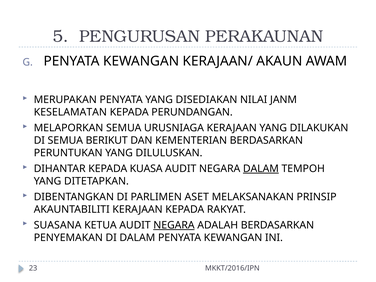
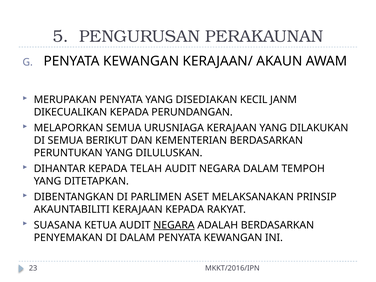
NILAI: NILAI -> KECIL (254, 100)
KESELAMATAN: KESELAMATAN -> DIKECUALIKAN (70, 112)
KUASA: KUASA -> TELAH (146, 169)
DALAM underline: present -> none (261, 169)
